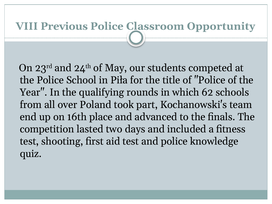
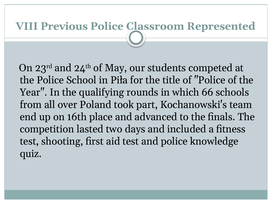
Opportunity: Opportunity -> Represented (221, 26)
62: 62 -> 66 (208, 92)
